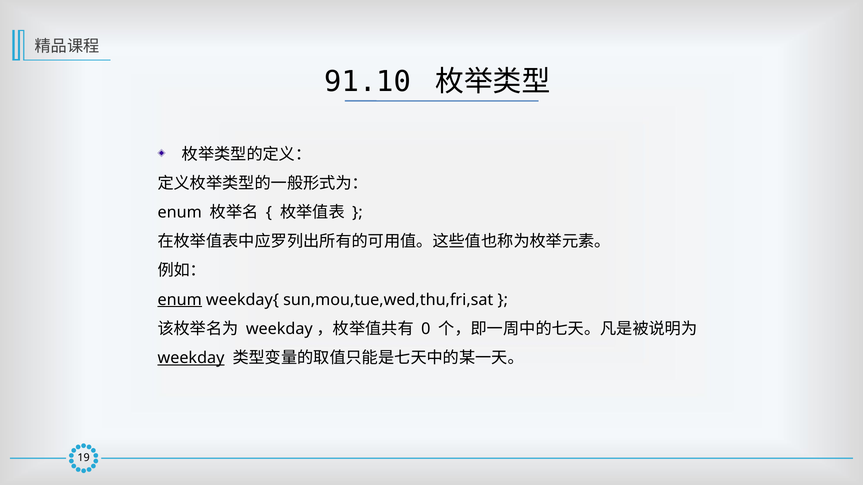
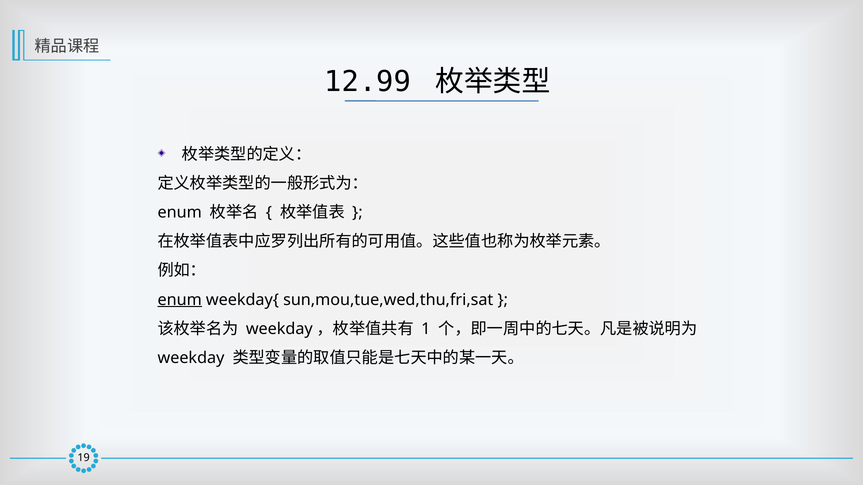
91.10: 91.10 -> 12.99 (368, 82)
0: 0 -> 1 (426, 329)
weekday underline: present -> none (191, 358)
